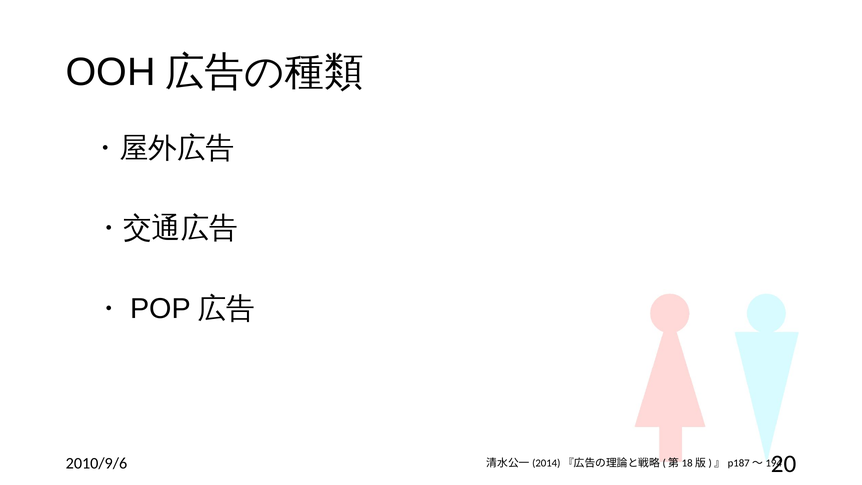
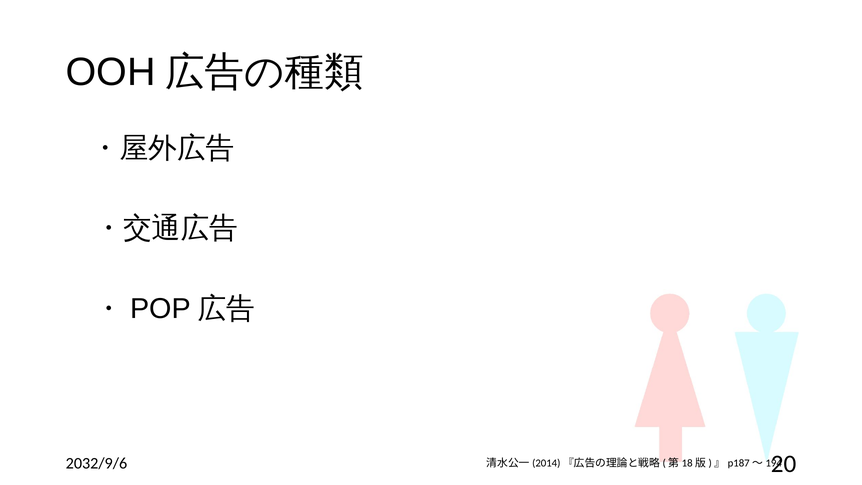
2010/9/6: 2010/9/6 -> 2032/9/6 (96, 463)
